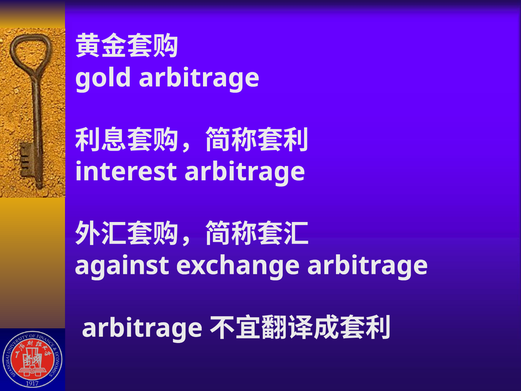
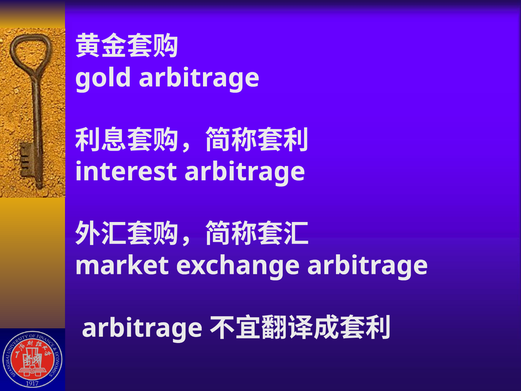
against: against -> market (122, 265)
